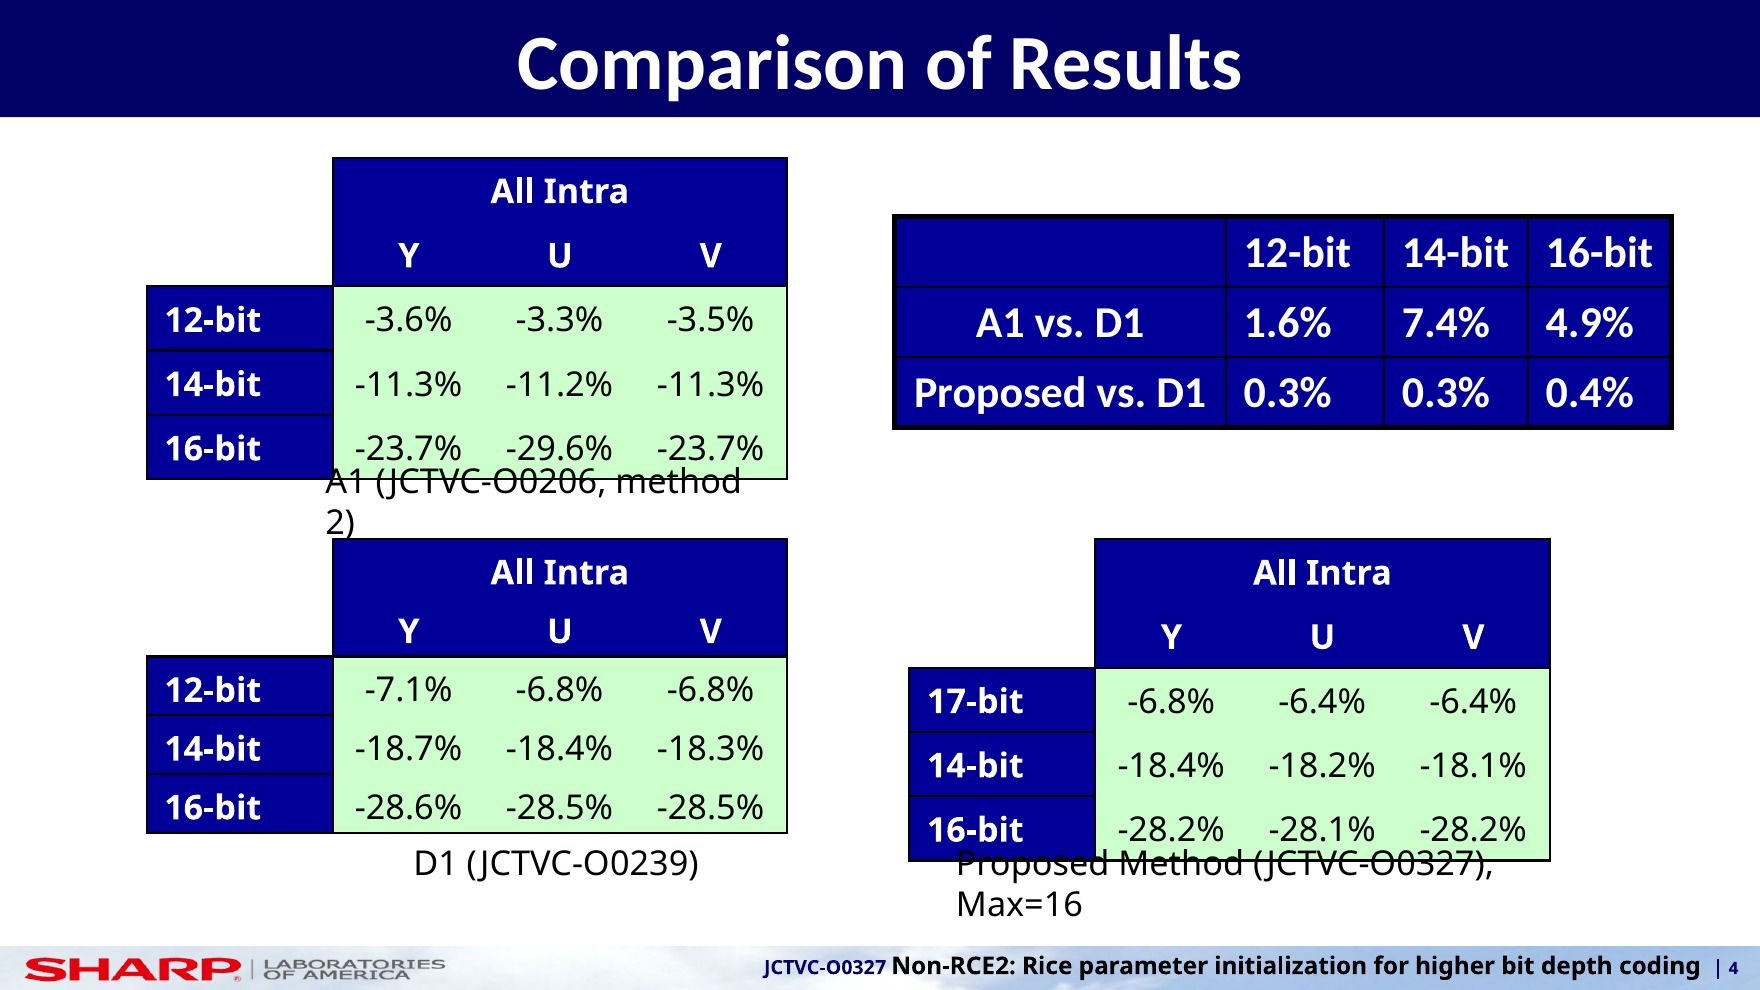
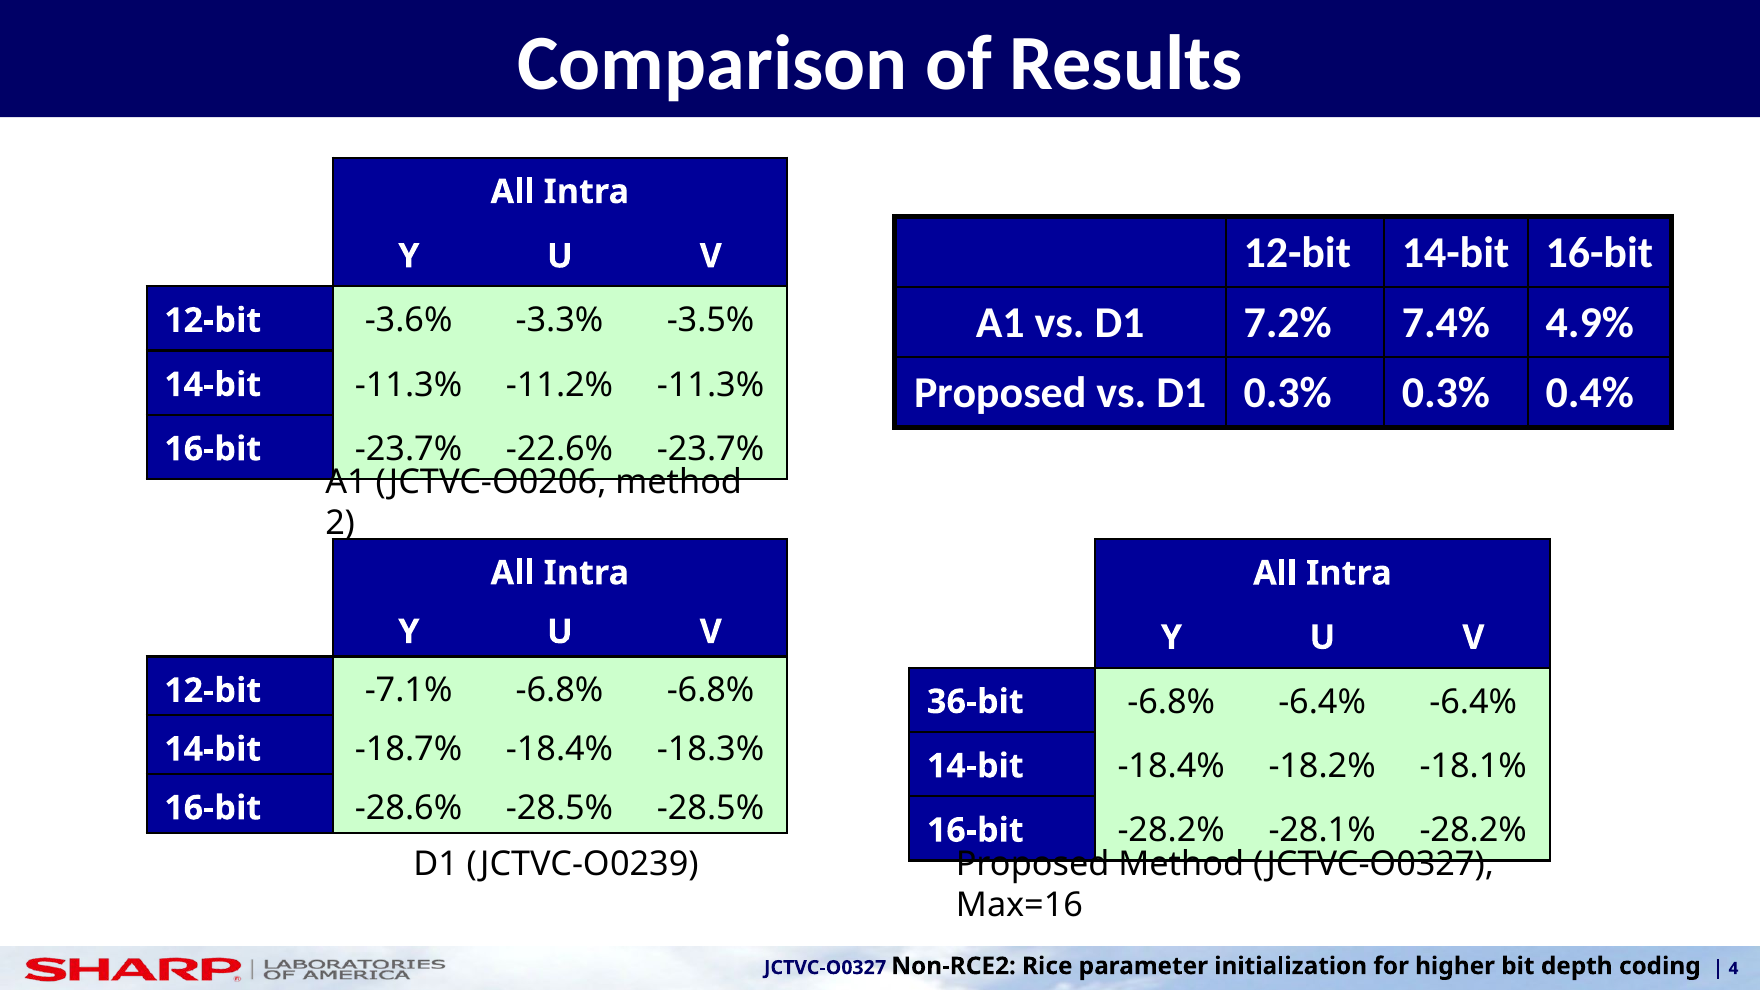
1.6%: 1.6% -> 7.2% (1288, 323)
-29.6%: -29.6% -> -22.6% (560, 449)
17-bit: 17-bit -> 36-bit (975, 702)
